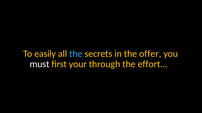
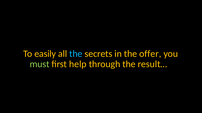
must colour: white -> light green (40, 64)
your: your -> help (78, 64)
effort…: effort… -> result… (152, 64)
